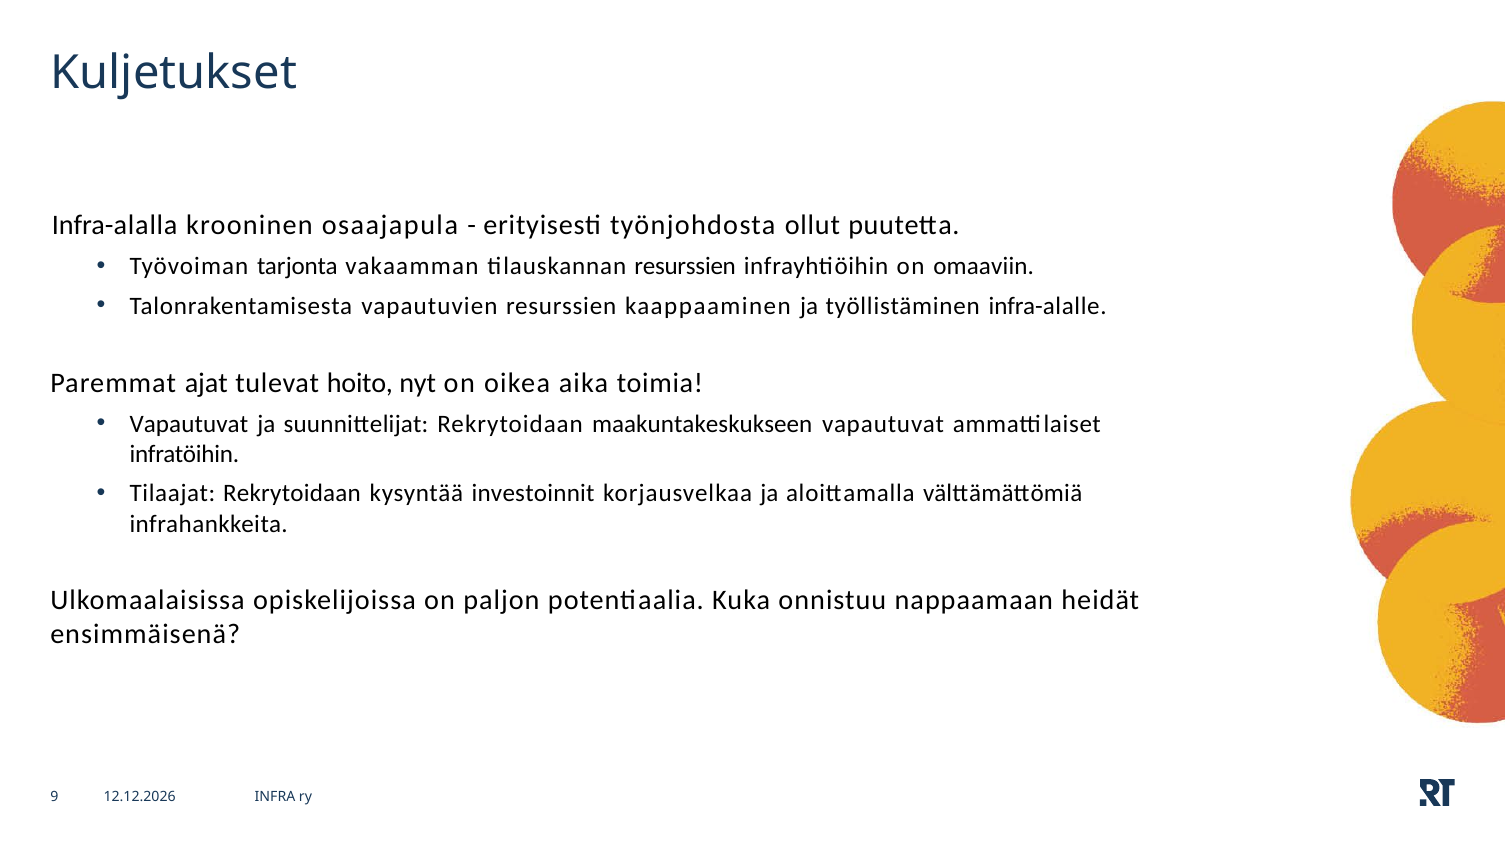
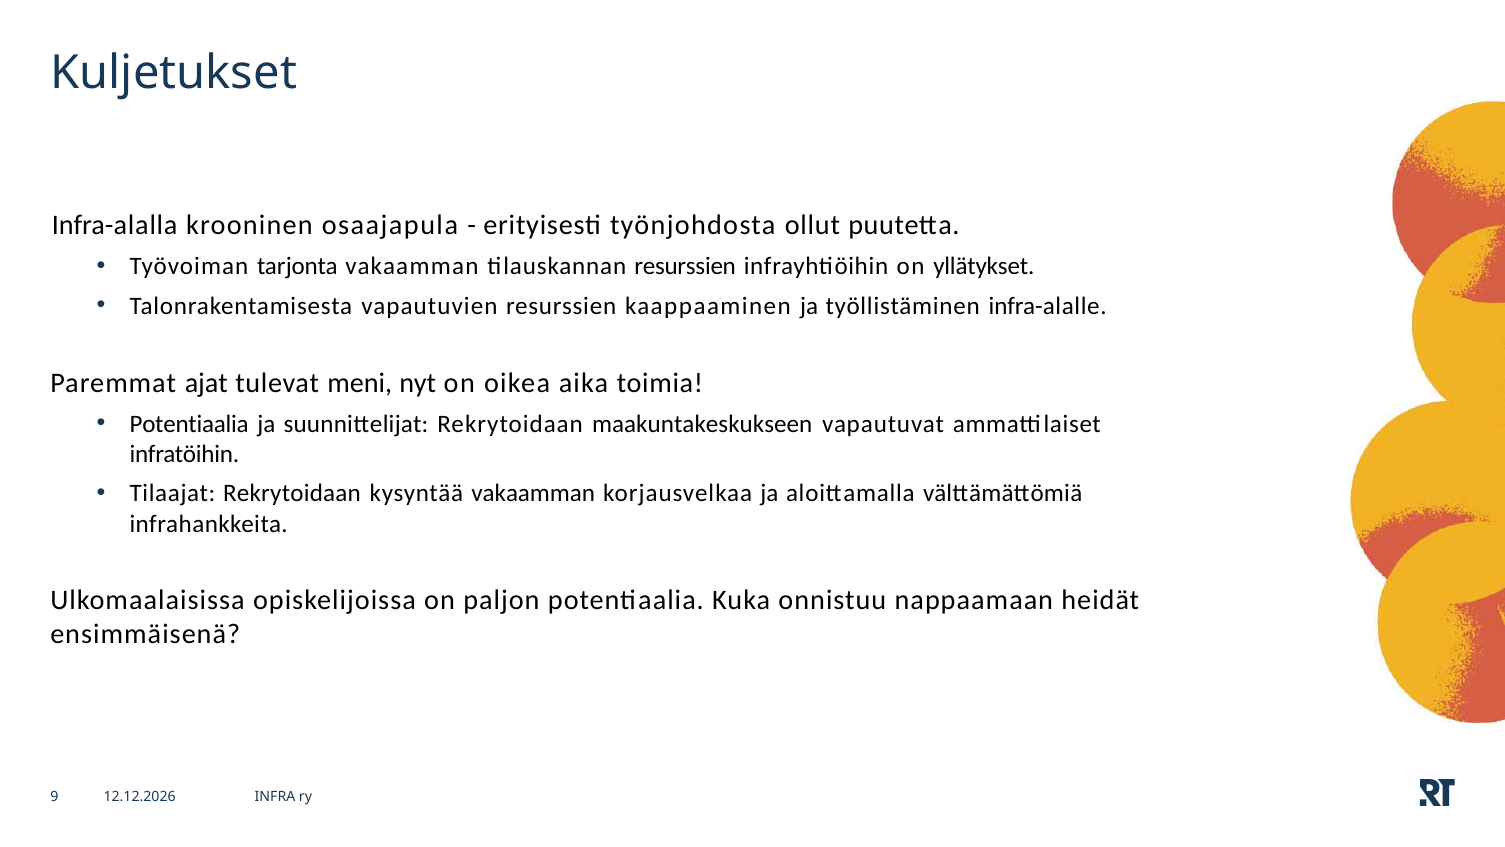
omaaviin: omaaviin -> yllätykset (984, 266)
hoito: hoito -> meni (360, 383)
Vapautuvat: Vapautuvat -> Potentiaalia (189, 424)
kysyntää investoinnit: investoinnit -> vakaamman (533, 493)
